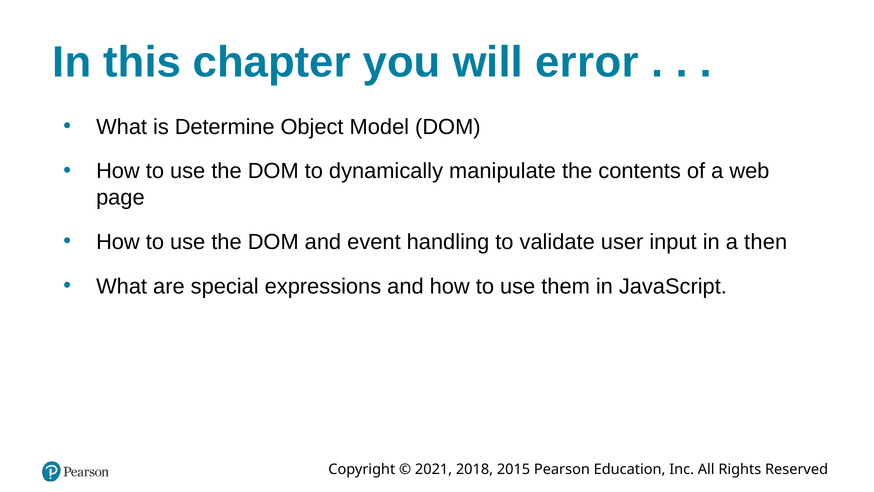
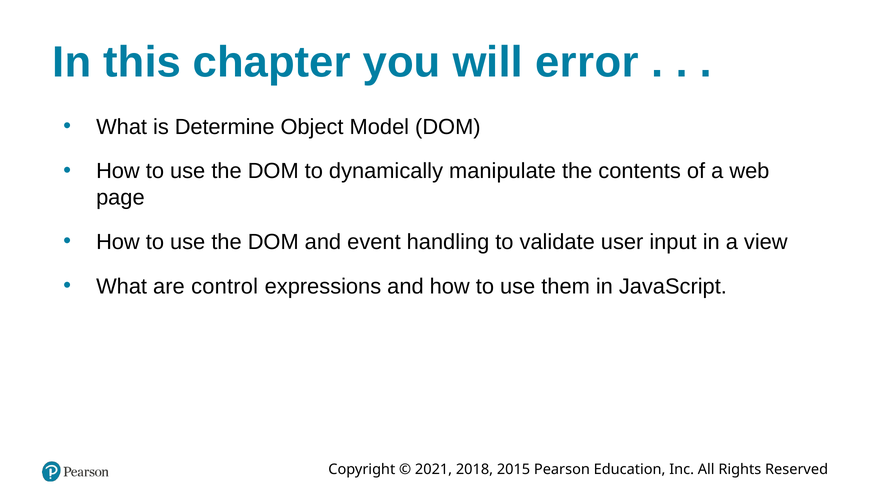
then: then -> view (766, 242)
special: special -> control (225, 286)
